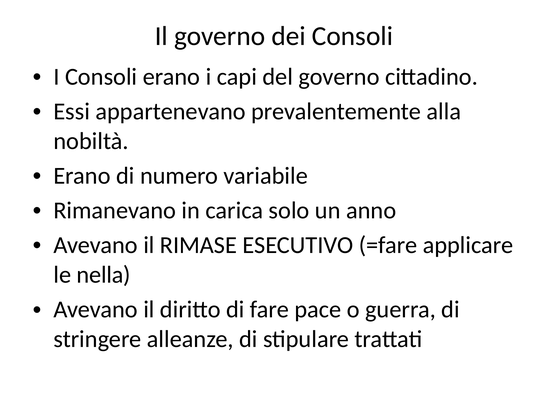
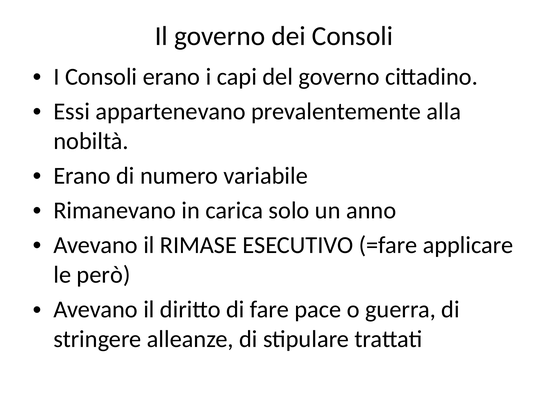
nella: nella -> però (104, 275)
